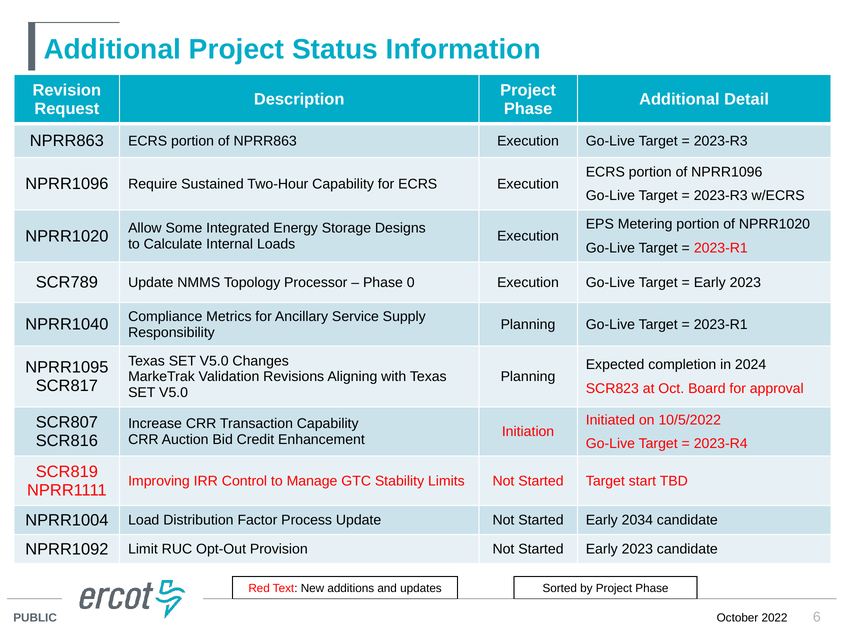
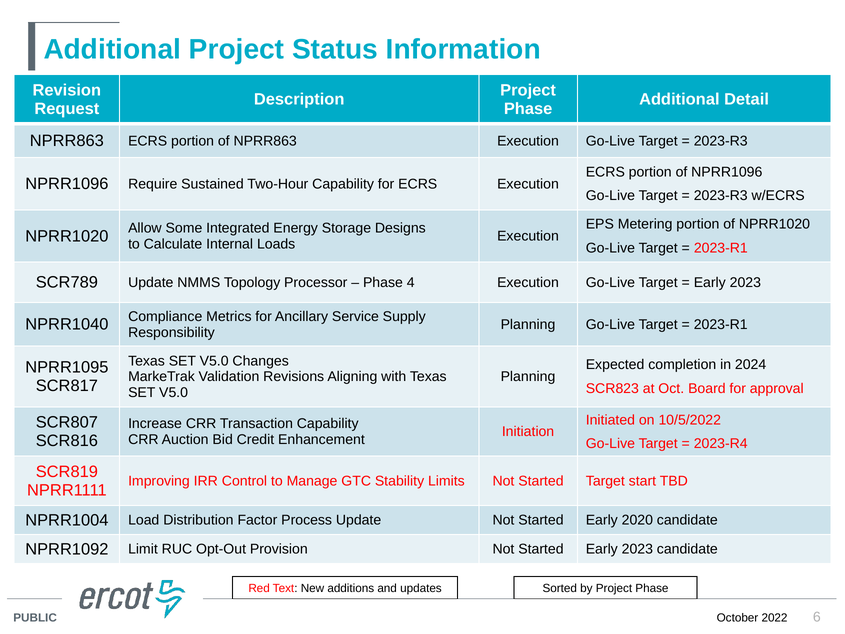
0: 0 -> 4 (411, 282)
2034: 2034 -> 2020 (637, 520)
